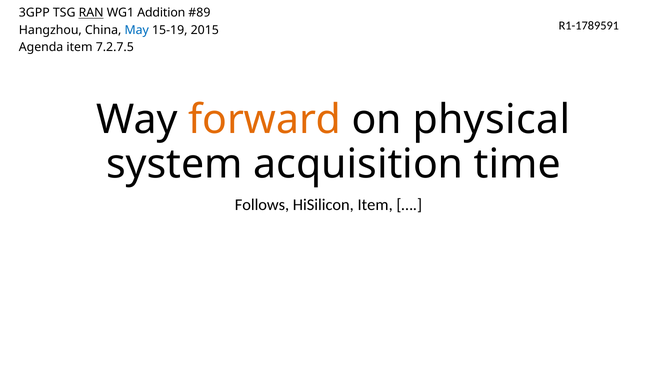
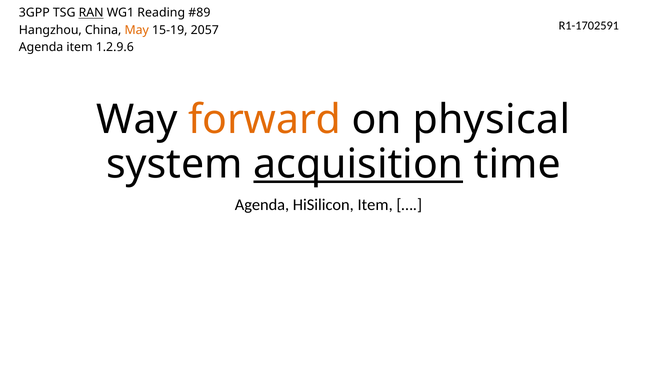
Addition: Addition -> Reading (161, 13)
R1-1789591: R1-1789591 -> R1-1702591 (589, 26)
May colour: blue -> orange (137, 30)
2015: 2015 -> 2057 (205, 30)
7.2.7.5: 7.2.7.5 -> 1.2.9.6 (115, 47)
acquisition underline: none -> present (358, 164)
Follows: Follows -> Agenda (262, 205)
